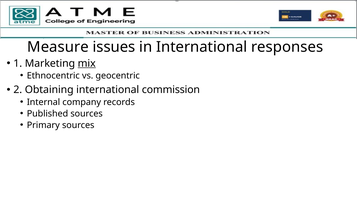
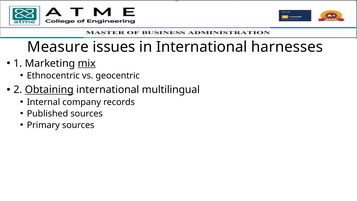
responses: responses -> harnesses (287, 47)
Obtaining underline: none -> present (49, 90)
commission: commission -> multilingual (171, 90)
